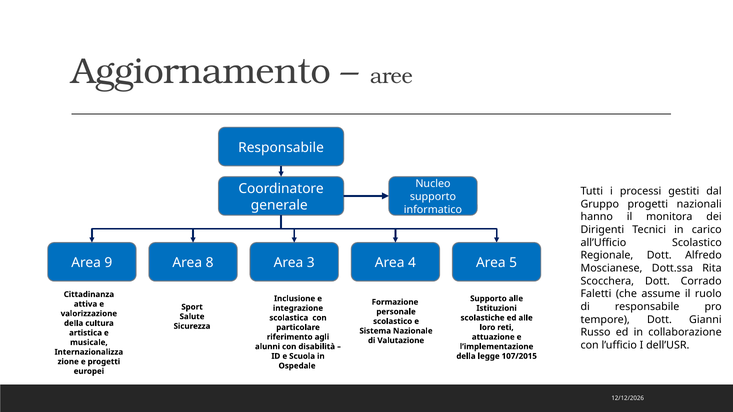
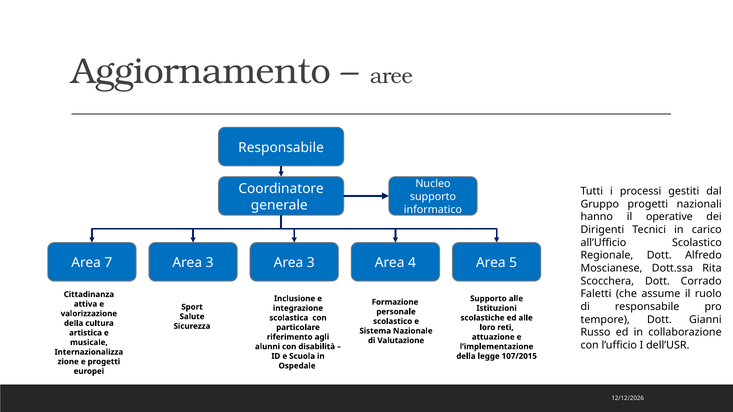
monitora: monitora -> operative (669, 217)
9: 9 -> 7 (108, 263)
8: 8 -> 3 (210, 263)
